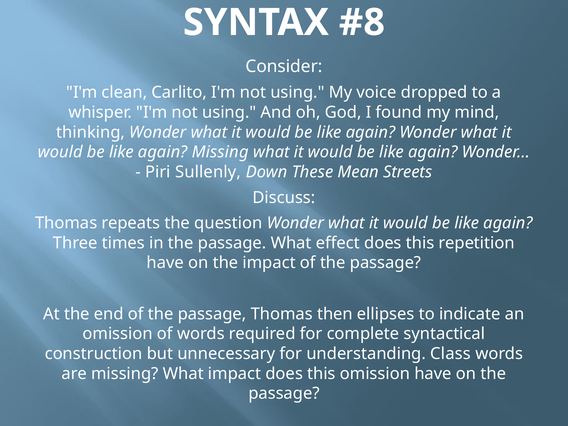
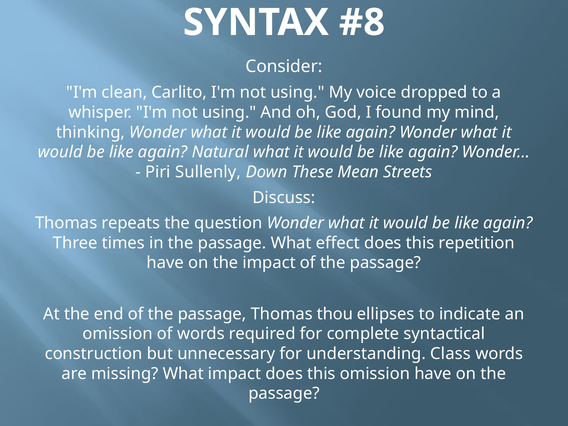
again Missing: Missing -> Natural (220, 152)
then: then -> thou (335, 314)
